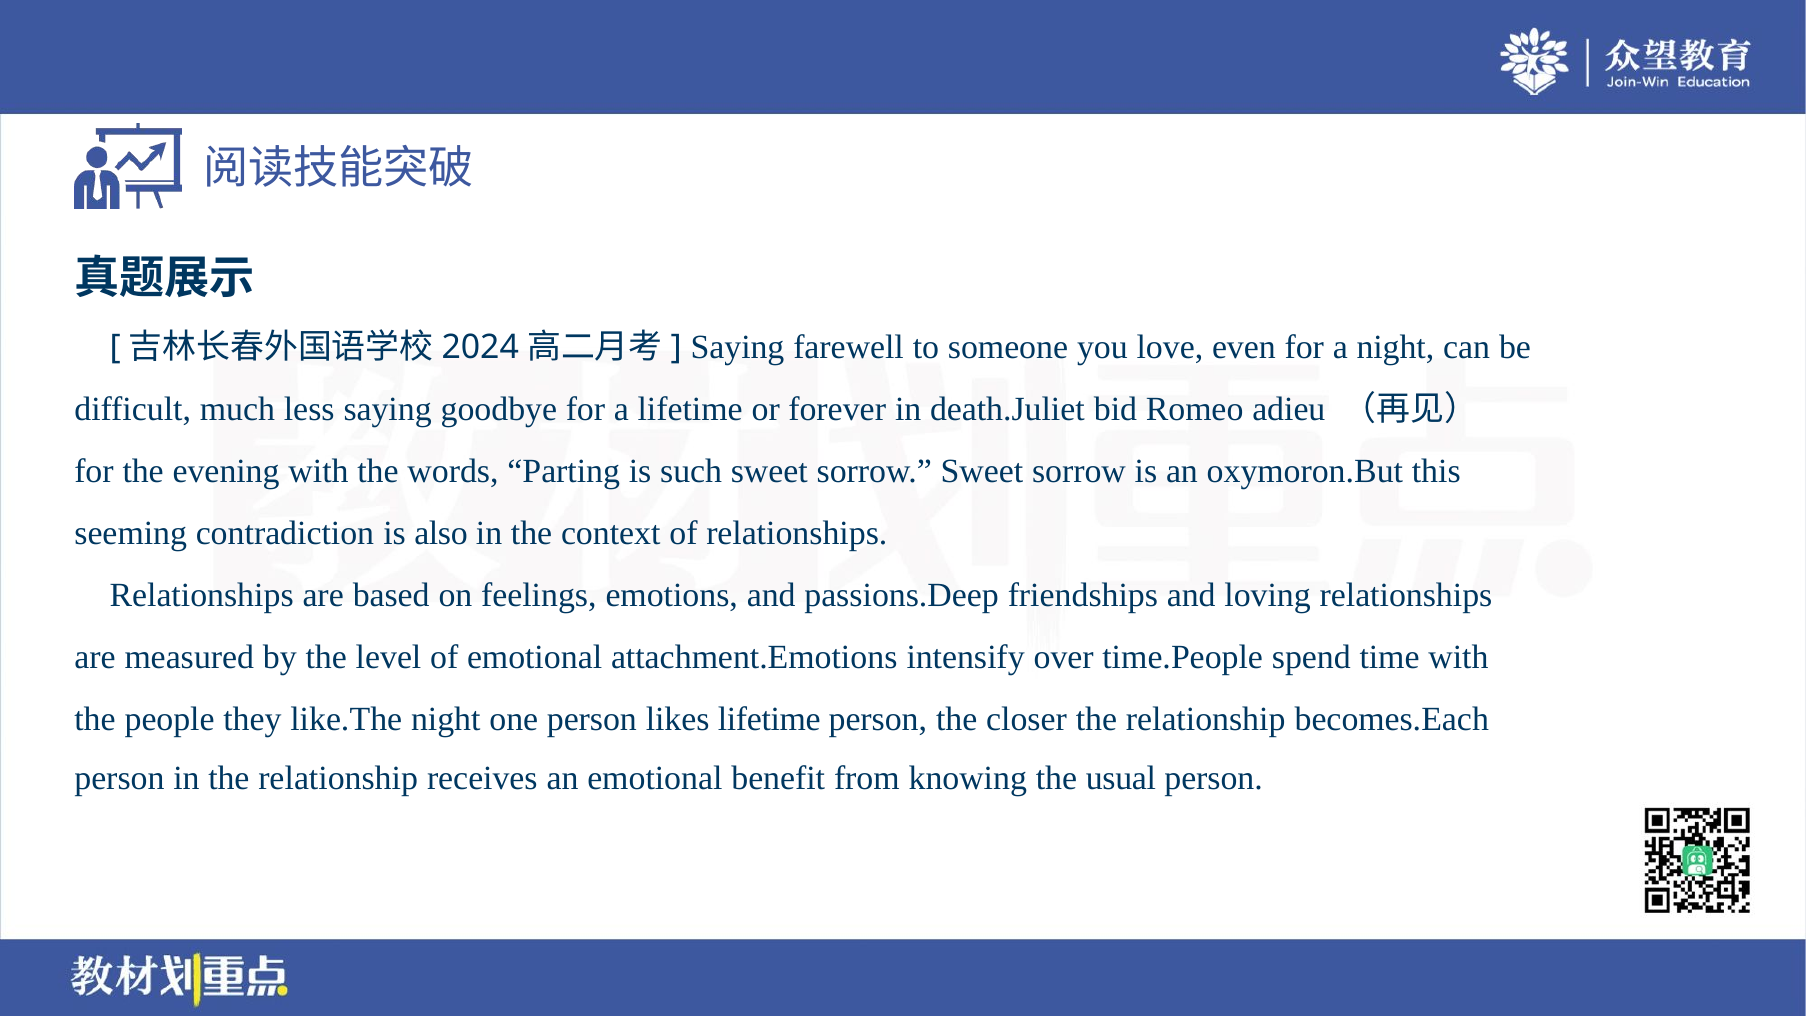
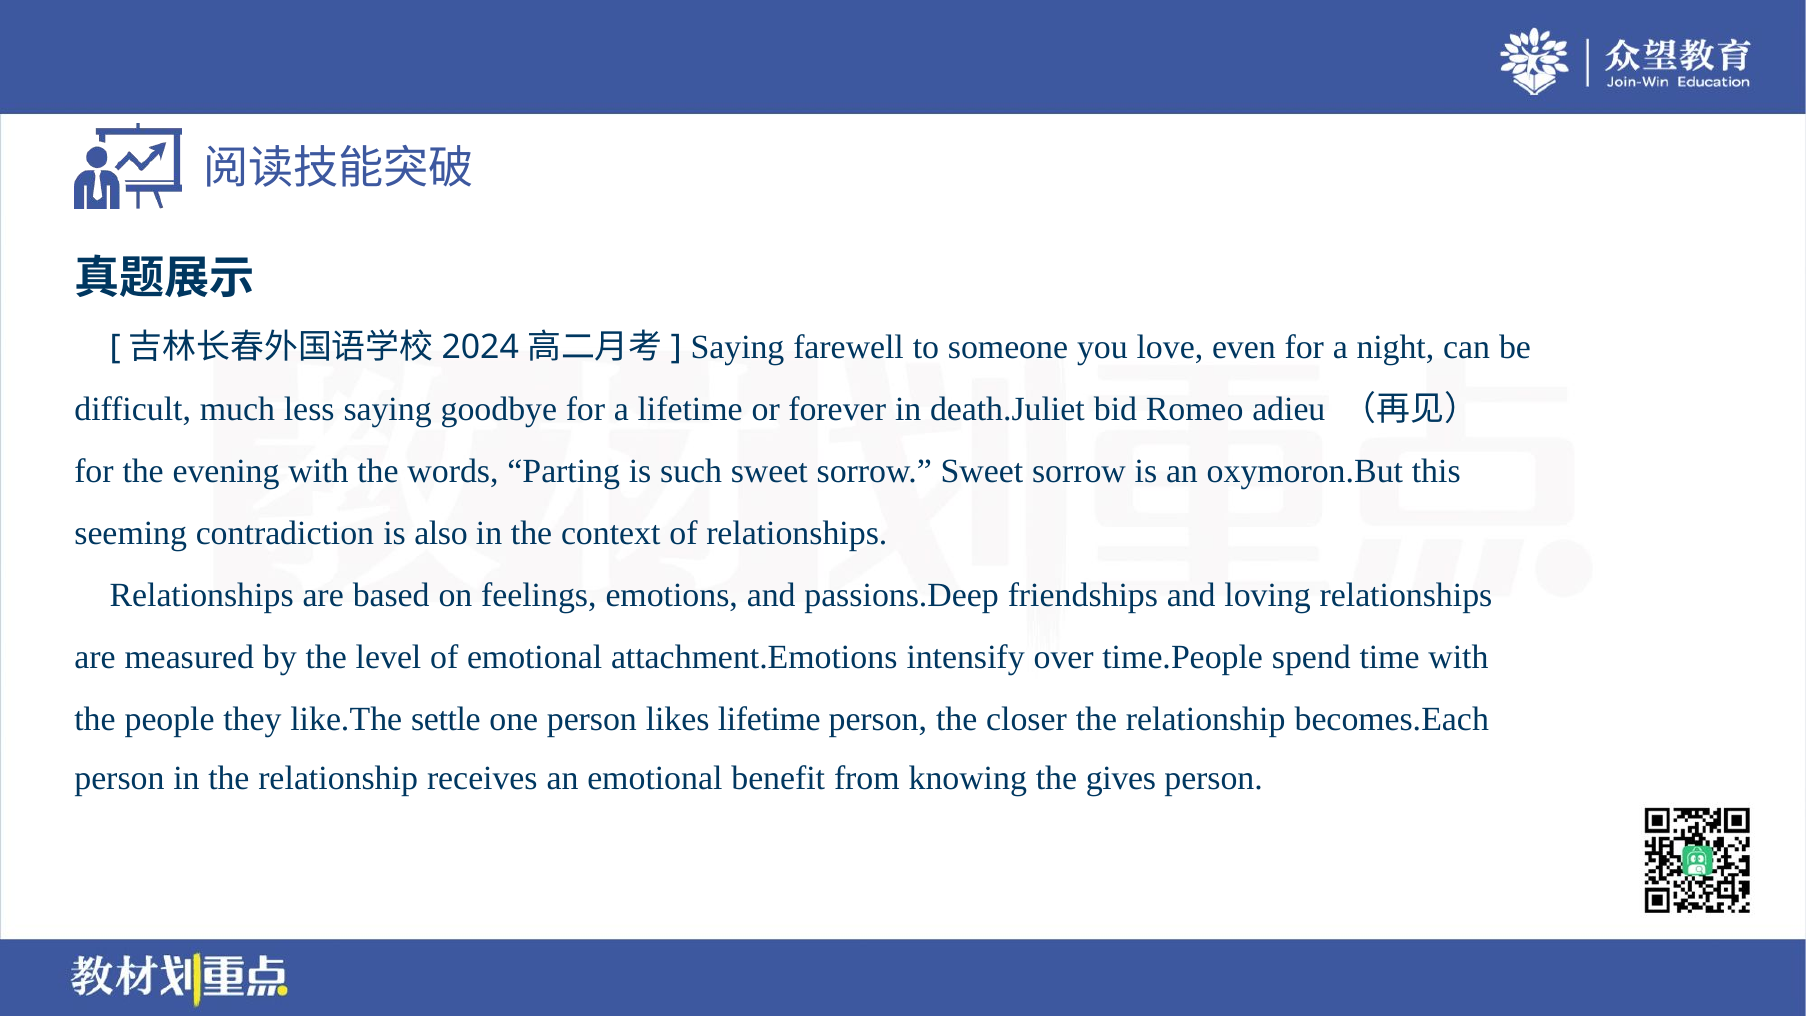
like.The night: night -> settle (446, 720)
usual: usual -> gives (1121, 778)
